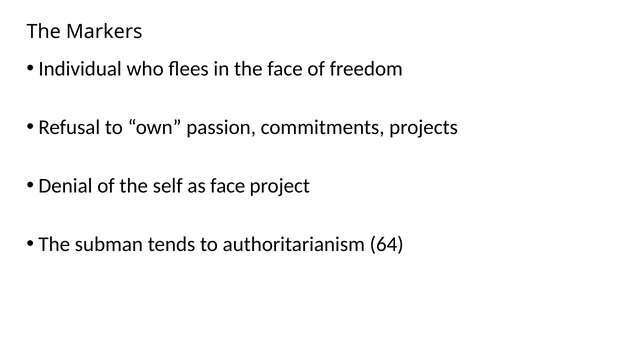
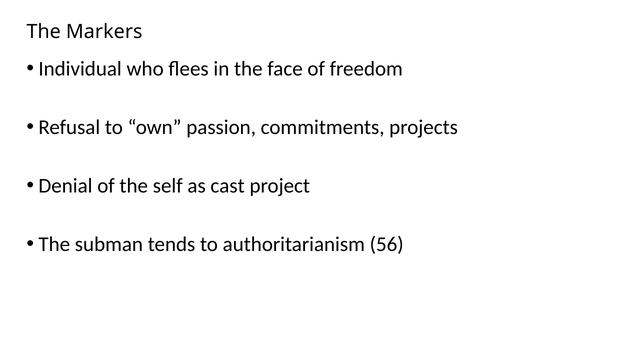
as face: face -> cast (228, 186)
64: 64 -> 56 (387, 244)
